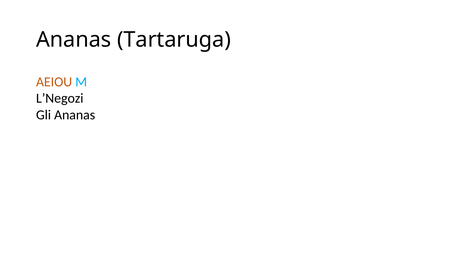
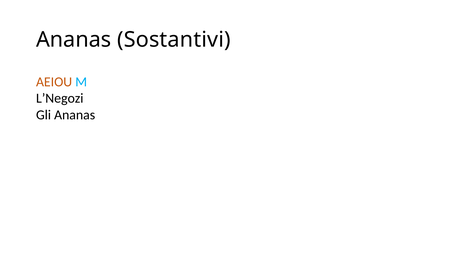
Tartaruga: Tartaruga -> Sostantivi (174, 40)
